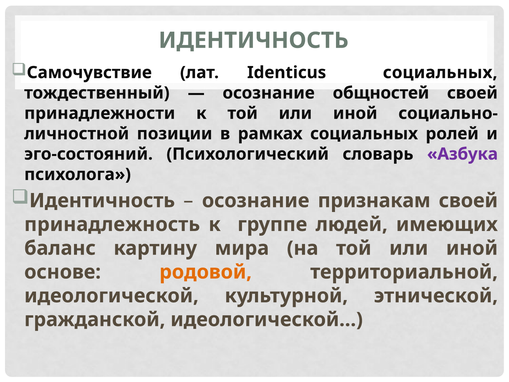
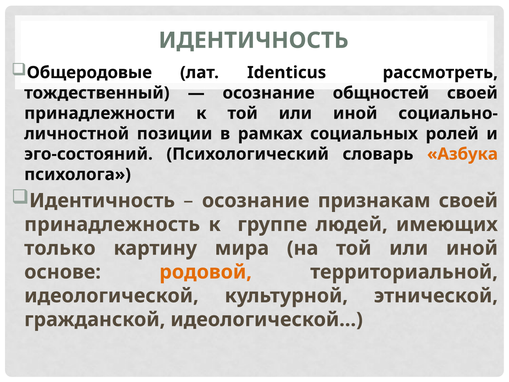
Самочувствие: Самочувствие -> Общеродовые (89, 73)
Identicus социальных: социальных -> рассмотреть (440, 73)
Азбука colour: purple -> orange (462, 154)
баланс: баланс -> только (60, 248)
